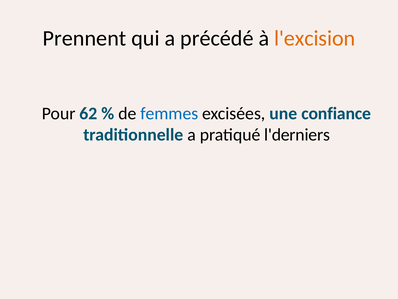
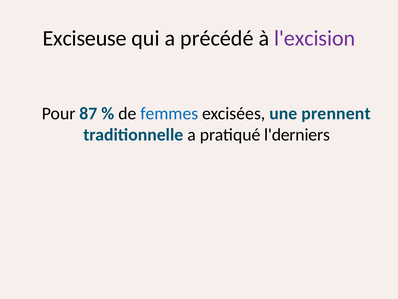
Prennent: Prennent -> Exciseuse (85, 38)
l'excision colour: orange -> purple (315, 38)
62: 62 -> 87 (88, 113)
confiance: confiance -> prennent (336, 113)
